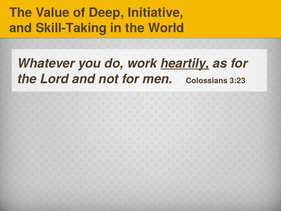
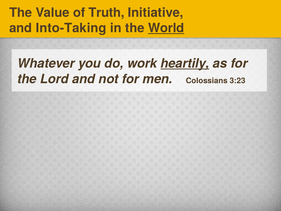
Deep: Deep -> Truth (107, 13)
Skill-Taking: Skill-Taking -> Into-Taking (71, 28)
World underline: none -> present (166, 28)
